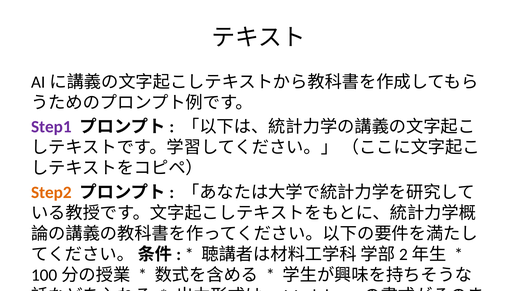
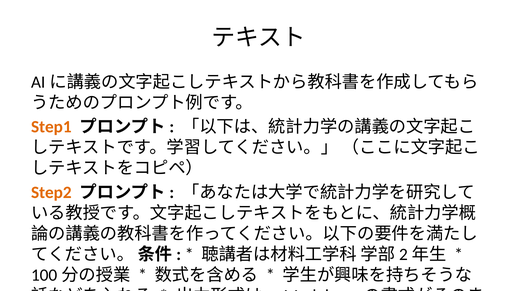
Step1 colour: purple -> orange (51, 127)
